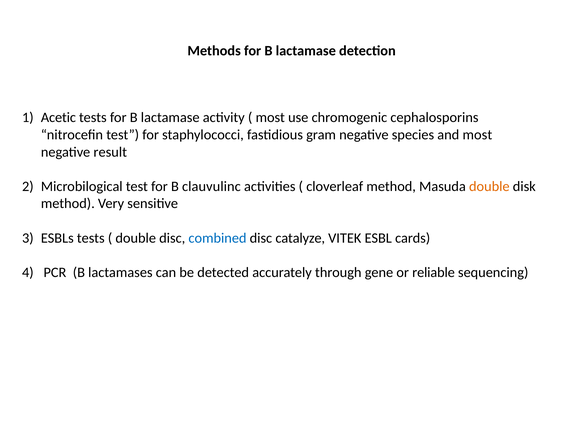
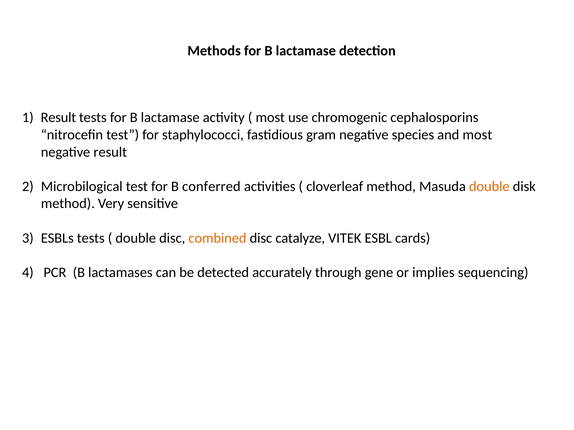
Acetic: Acetic -> Result (58, 118)
clauvulinc: clauvulinc -> conferred (211, 187)
combined colour: blue -> orange (217, 238)
reliable: reliable -> implies (433, 273)
